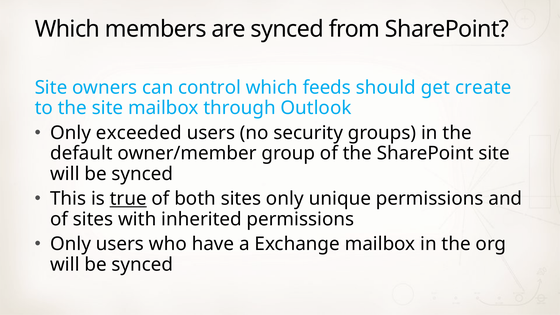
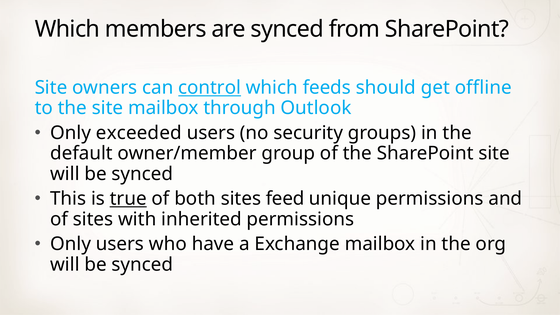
control underline: none -> present (210, 88)
create: create -> offline (483, 88)
sites only: only -> feed (285, 199)
